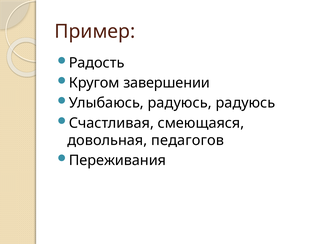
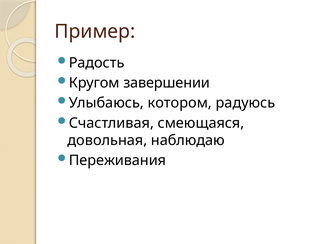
Улыбаюсь радуюсь: радуюсь -> котором (180, 103)
педагогов: педагогов -> наблюдаю (188, 141)
